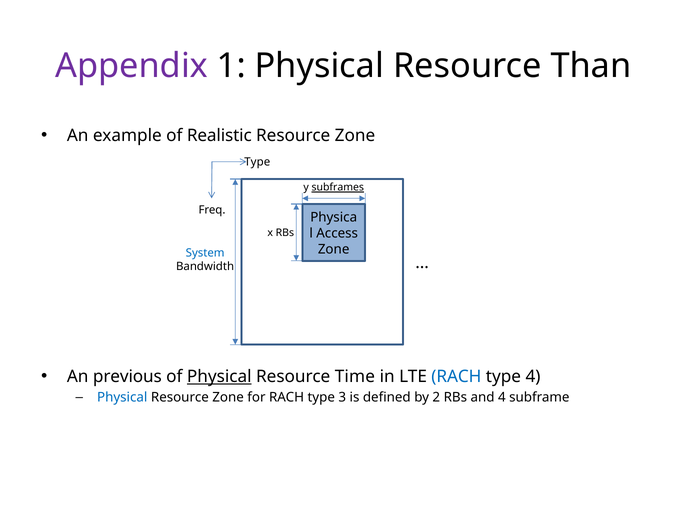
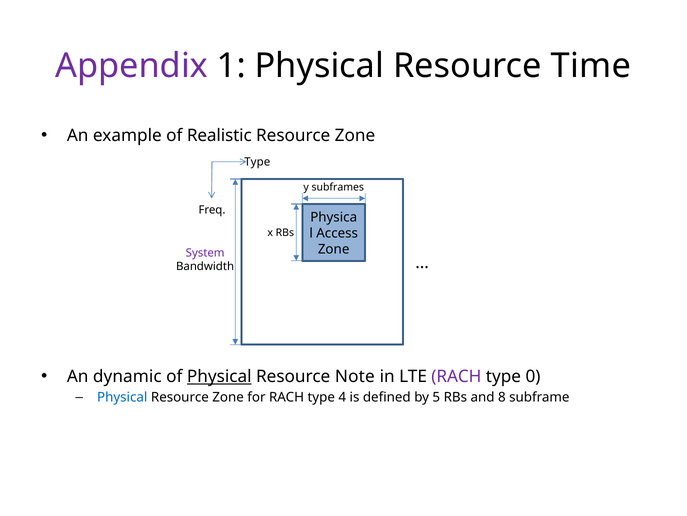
Than: Than -> Time (591, 66)
subframes underline: present -> none (338, 187)
System colour: blue -> purple (205, 252)
previous: previous -> dynamic (127, 376)
Time: Time -> Note (355, 376)
RACH colour: blue -> purple (456, 376)
type 4: 4 -> 0 (533, 376)
3: 3 -> 4 (342, 397)
2: 2 -> 5 (436, 397)
and 4: 4 -> 8 (502, 397)
